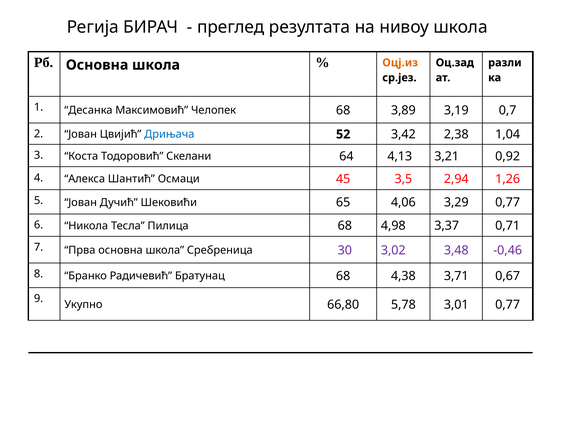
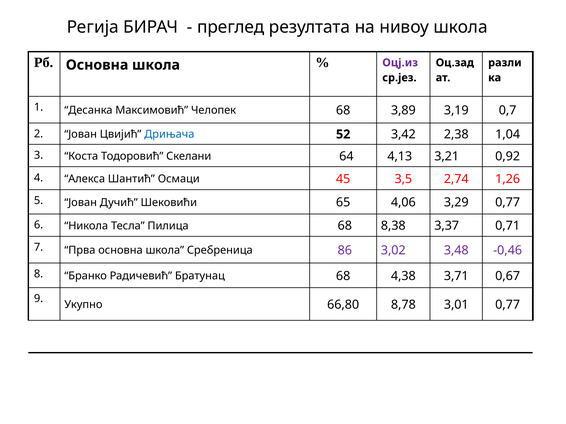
Оцј.из colour: orange -> purple (400, 63)
2,94: 2,94 -> 2,74 (456, 179)
4,98: 4,98 -> 8,38 (393, 226)
30: 30 -> 86 (345, 251)
5,78: 5,78 -> 8,78 (403, 305)
